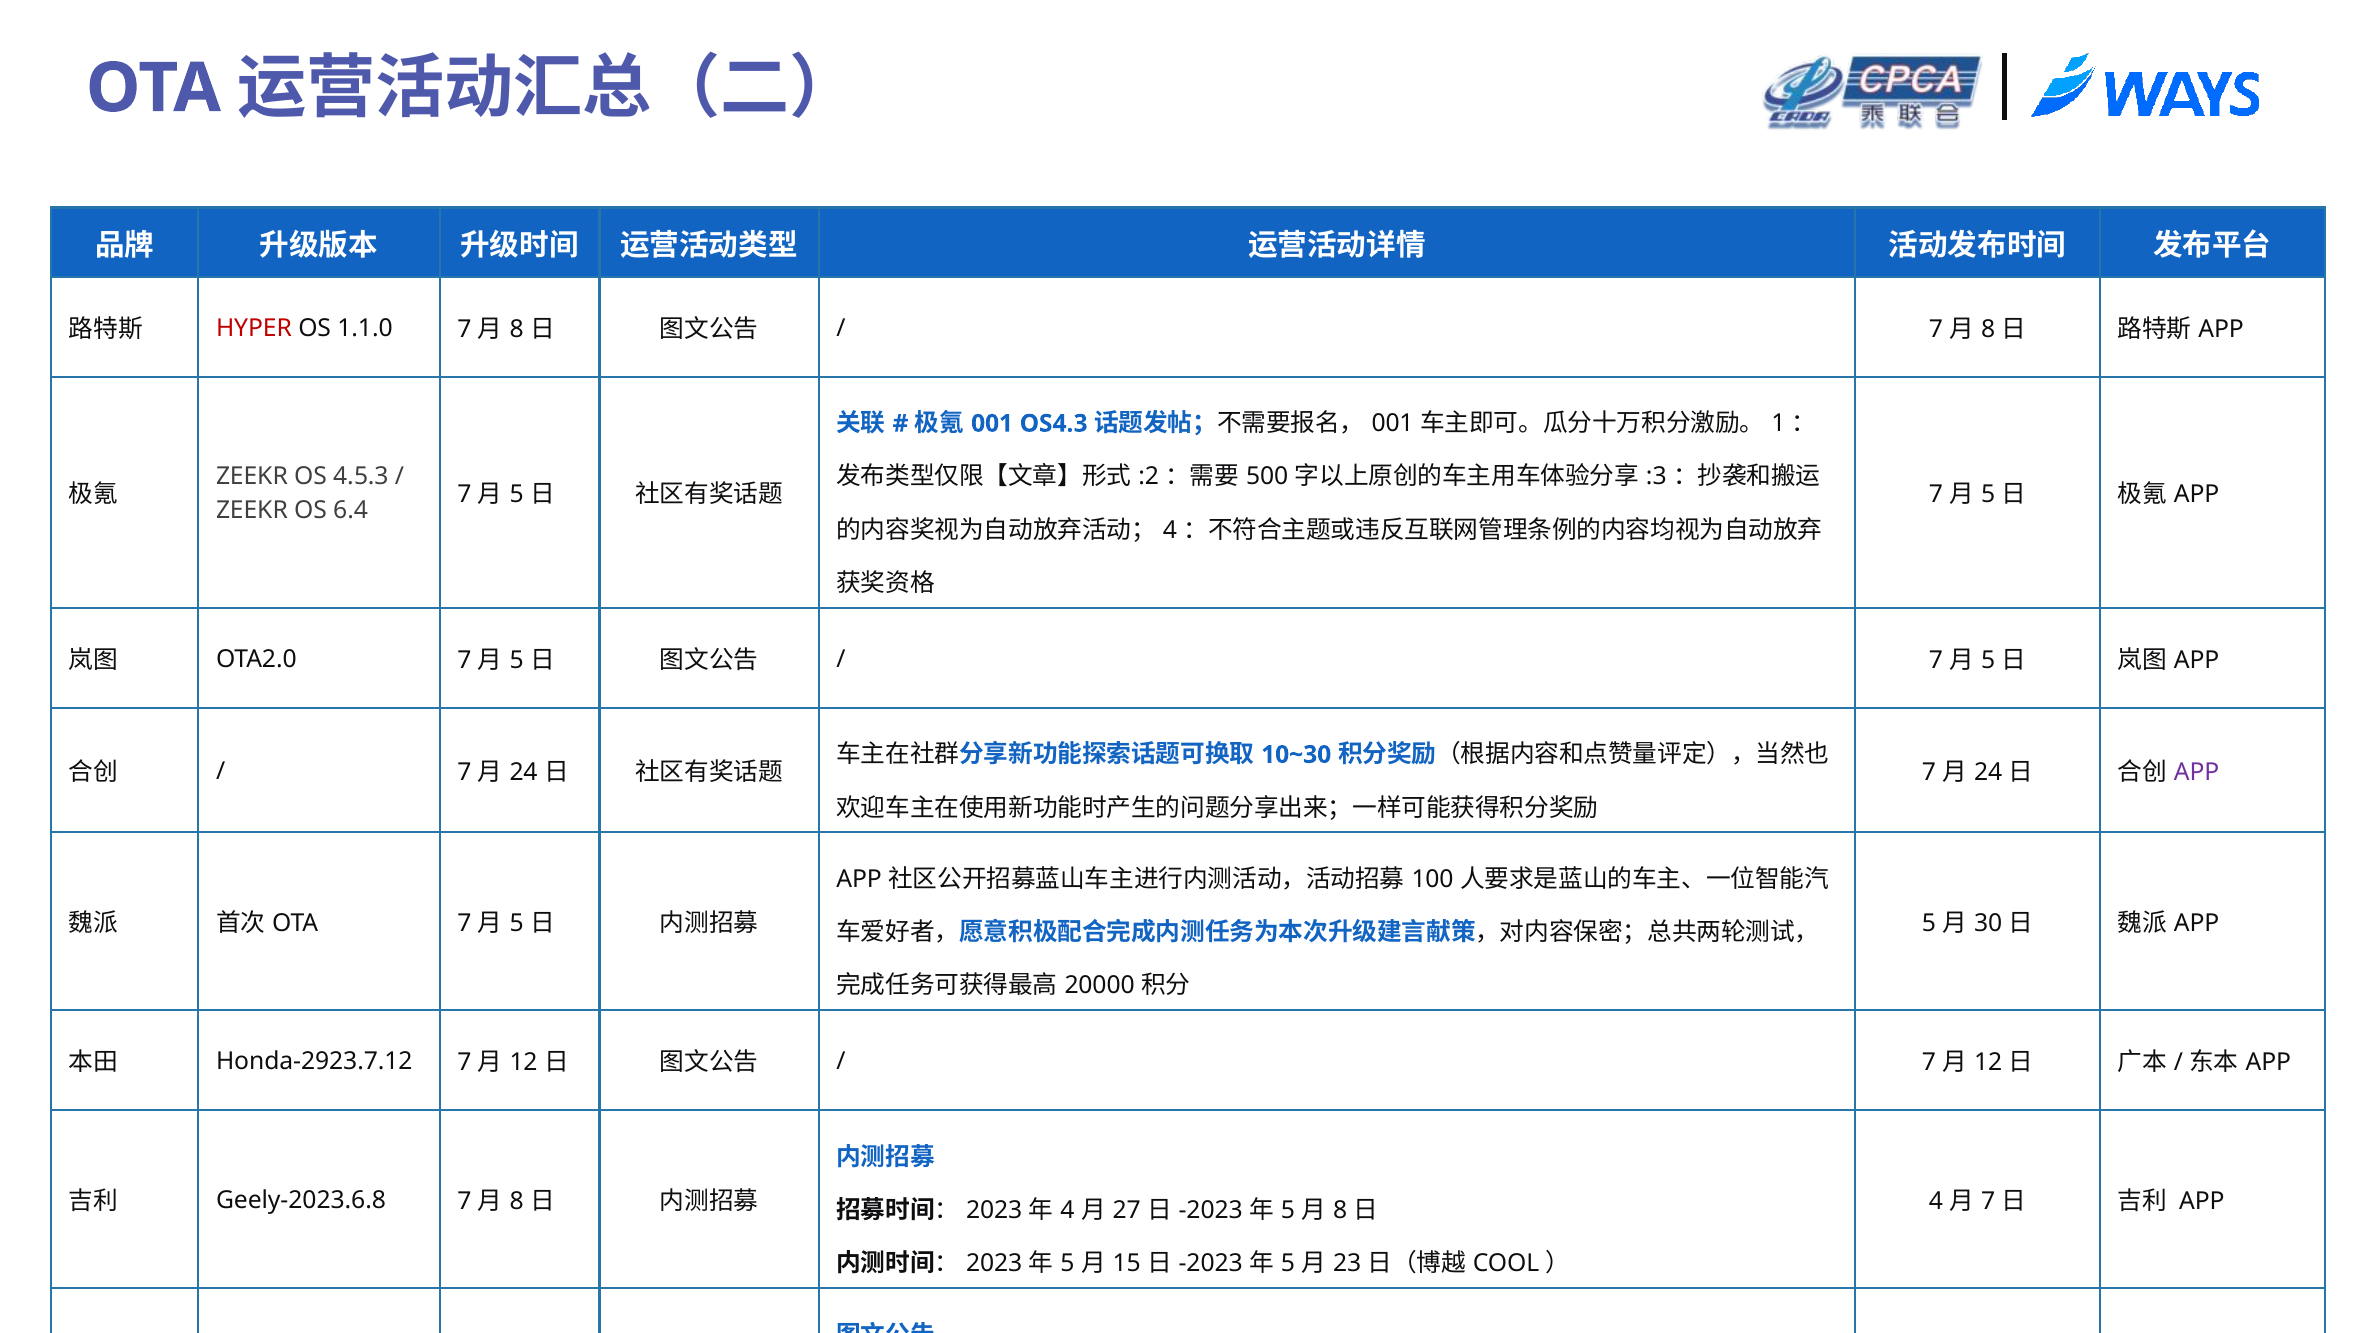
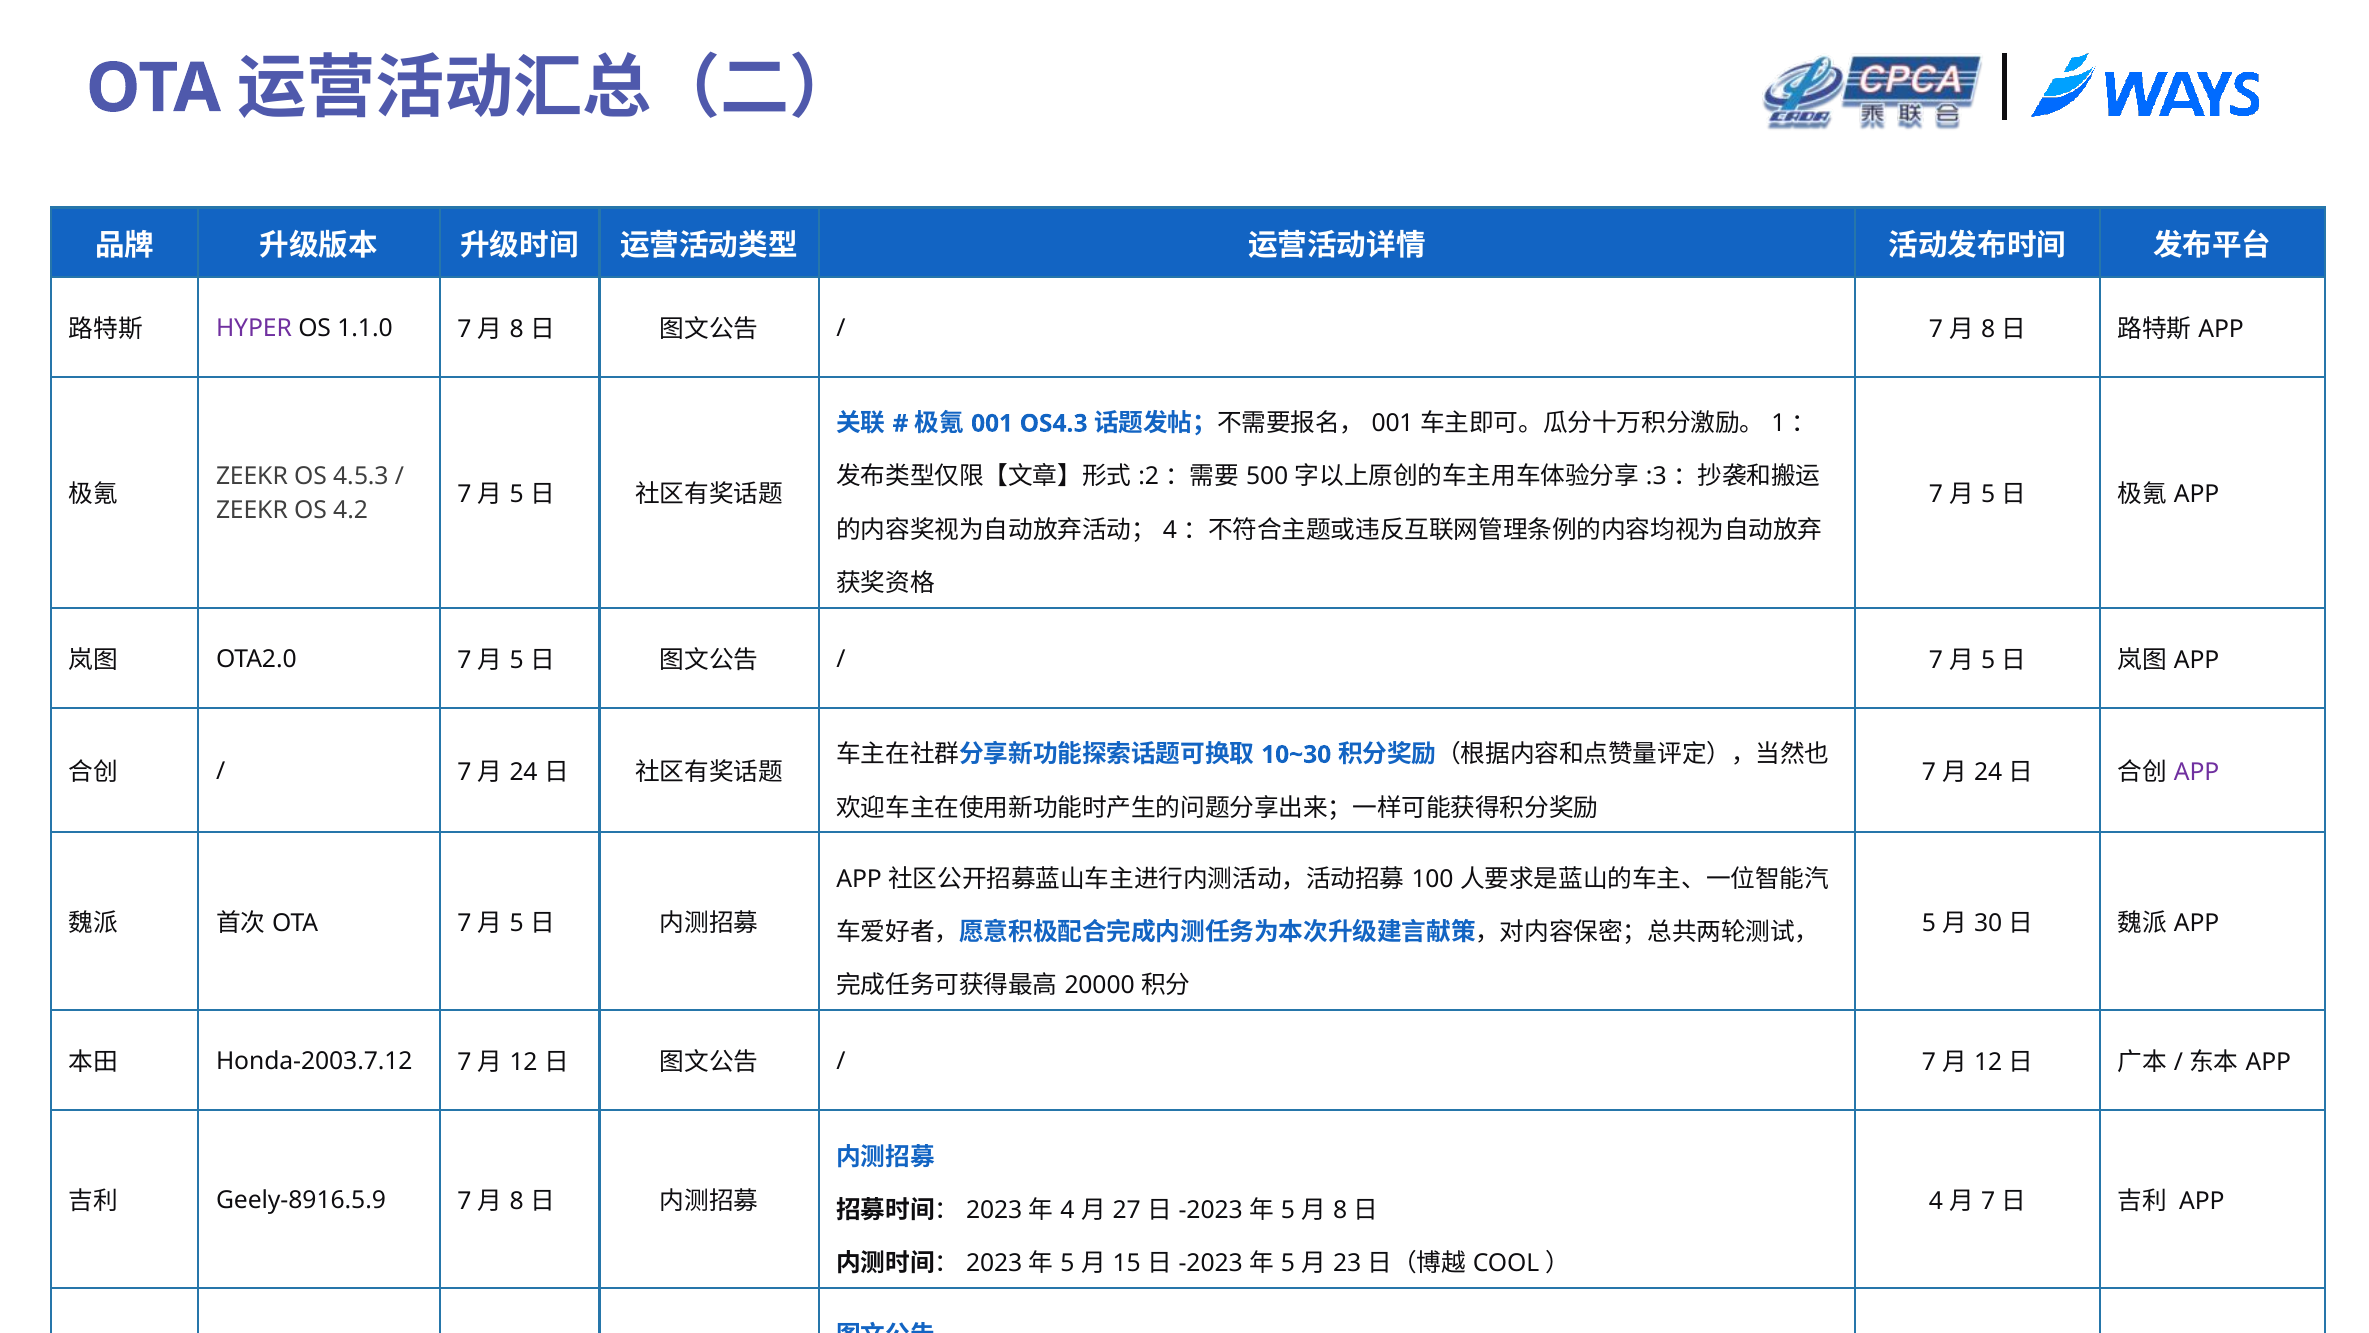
HYPER colour: red -> purple (254, 328)
6.4: 6.4 -> 4.2 (351, 510)
Honda-2923.7.12: Honda-2923.7.12 -> Honda-2003.7.12 (314, 1061)
Geely-2023.6.8: Geely-2023.6.8 -> Geely-8916.5.9 (301, 1200)
